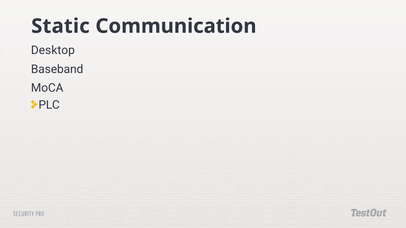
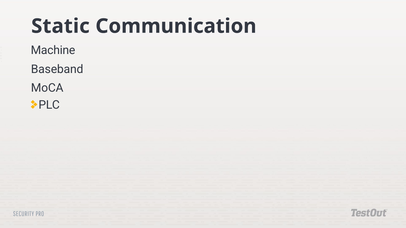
Desktop: Desktop -> Machine (53, 50)
